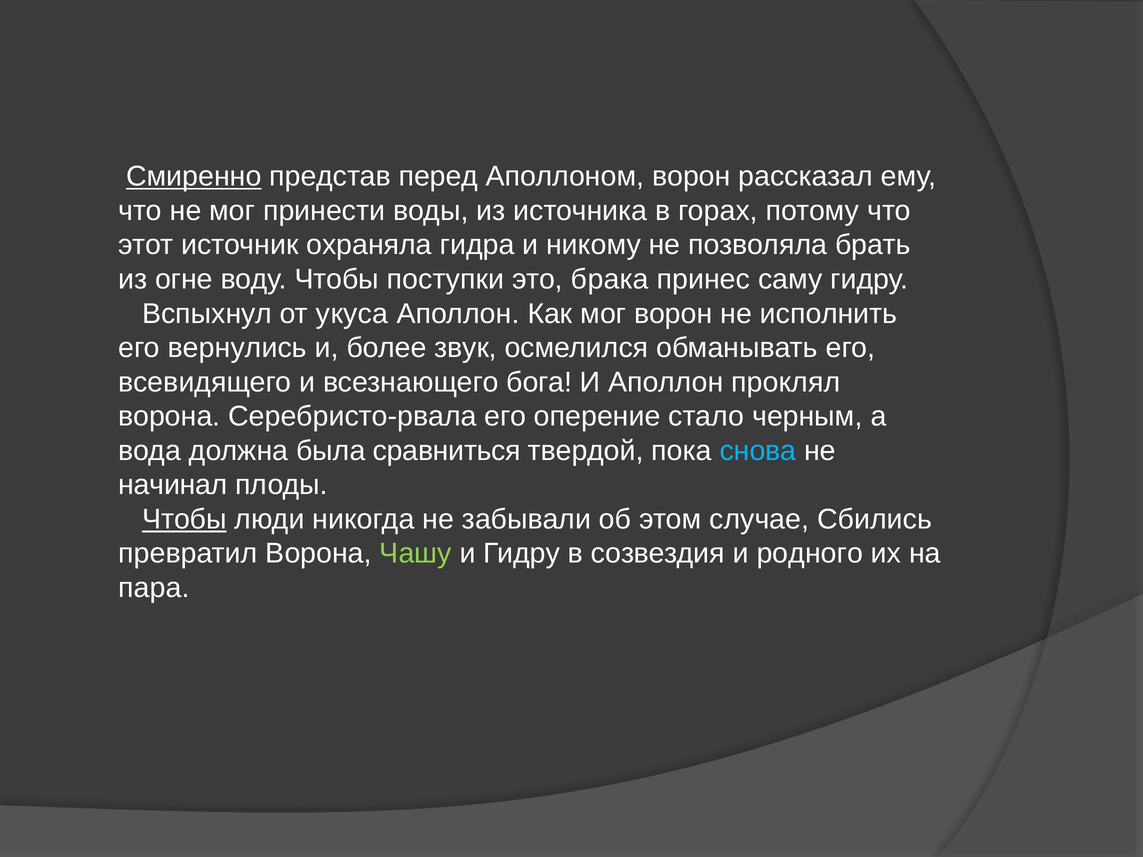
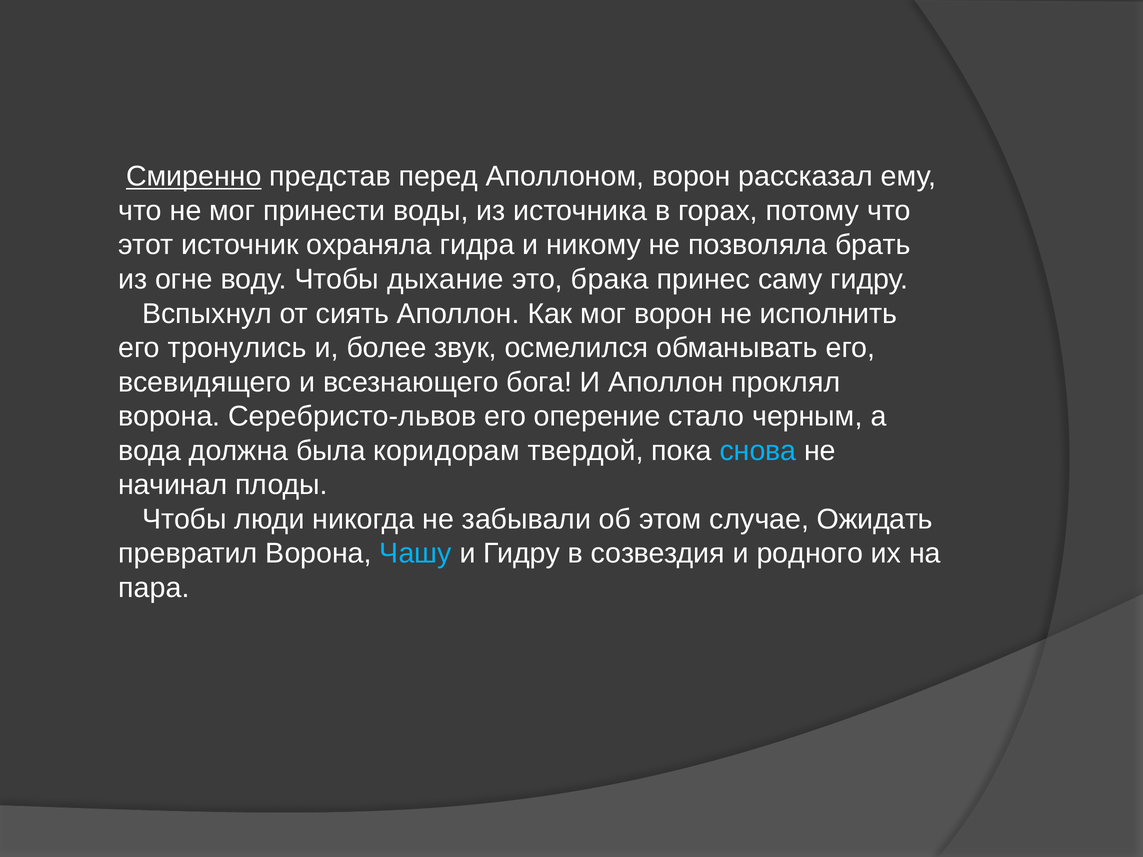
поступки: поступки -> дыхание (445, 279)
укуса: укуса -> сиять (352, 314)
вернулись: вернулись -> тронулись (237, 348)
Серебристо-рвала: Серебристо-рвала -> Серебристо-львов (352, 417)
сравниться: сравниться -> коридорам (447, 451)
Чтобы underline: present -> none (184, 519)
Сбились: Сбились -> Ожидать (875, 519)
Чашу colour: light green -> light blue (416, 554)
